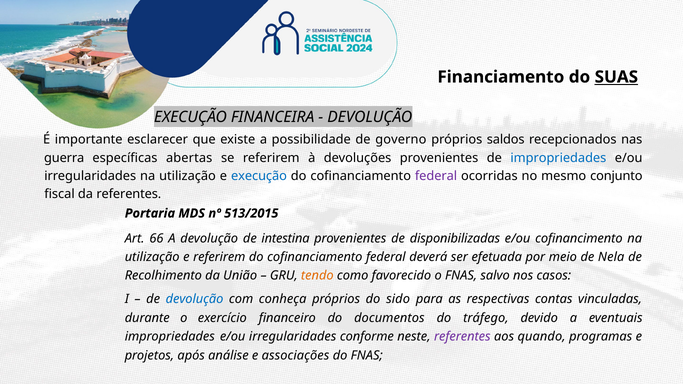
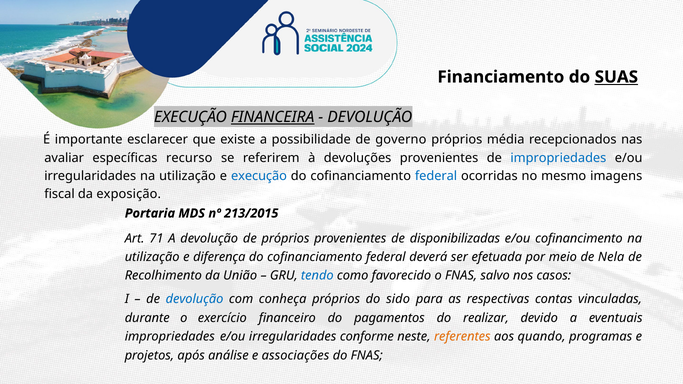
FINANCEIRA underline: none -> present (273, 117)
saldos: saldos -> média (506, 140)
guerra: guerra -> avaliar (64, 158)
abertas: abertas -> recurso (189, 158)
federal colour: purple -> blue (436, 176)
conjunto: conjunto -> imagens (616, 176)
da referentes: referentes -> exposição (129, 194)
513/2015: 513/2015 -> 213/2015 (251, 213)
66: 66 -> 71 (156, 239)
de intestina: intestina -> próprios (285, 239)
e referirem: referirem -> diferença (219, 257)
tendo colour: orange -> blue (317, 276)
documentos: documentos -> pagamentos (389, 318)
tráfego: tráfego -> realizar (486, 318)
referentes colour: purple -> orange (462, 337)
